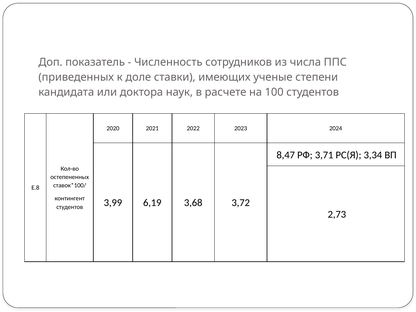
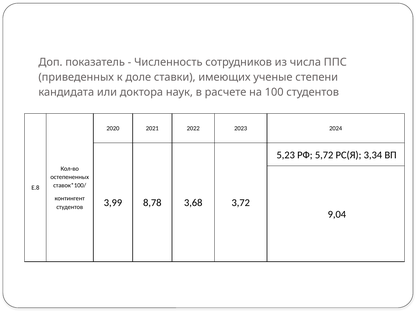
8,47: 8,47 -> 5,23 (286, 155)
3,71: 3,71 -> 5,72 (324, 155)
6,19: 6,19 -> 8,78 (152, 203)
2,73: 2,73 -> 9,04 (337, 214)
